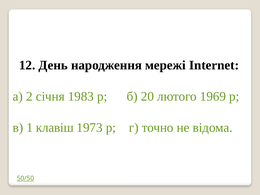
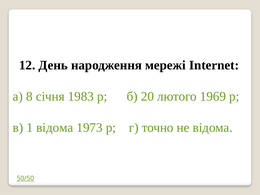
2: 2 -> 8 (29, 96)
1 клавіш: клавіш -> відома (55, 128)
